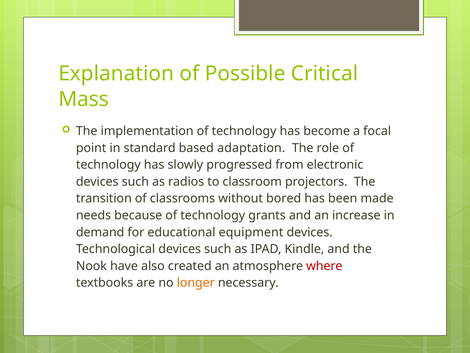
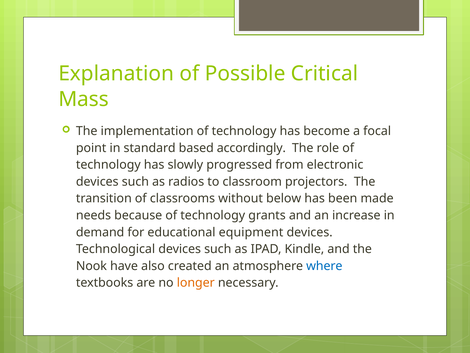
adaptation: adaptation -> accordingly (251, 148)
bored: bored -> below (284, 198)
where colour: red -> blue (324, 266)
